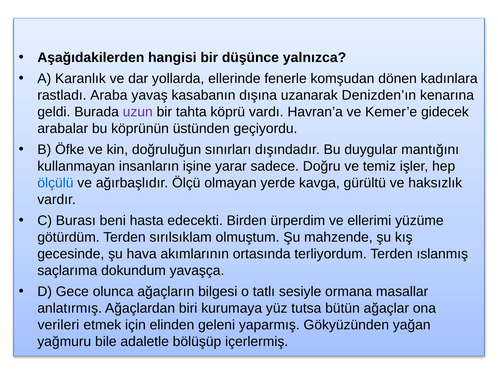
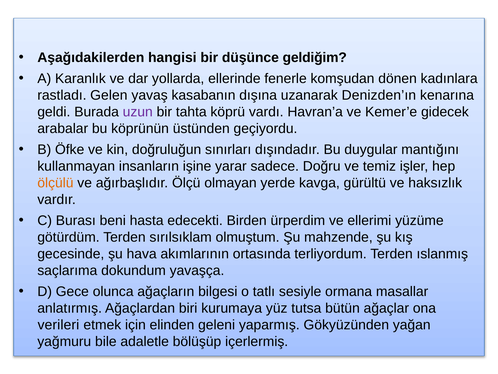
yalnızca: yalnızca -> geldiğim (315, 58)
Araba: Araba -> Gelen (109, 95)
ölçülü colour: blue -> orange (55, 183)
